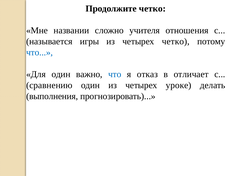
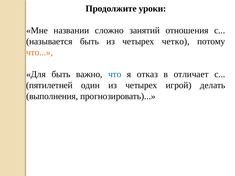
Продолжите четко: четко -> уроки (152, 9)
учителя: учителя -> занятий (145, 31)
называется игры: игры -> быть (89, 42)
что colour: blue -> orange (40, 52)
Для один: один -> быть (61, 74)
сравнению: сравнению -> пятилетней (49, 85)
уроке: уроке -> игрой (179, 85)
